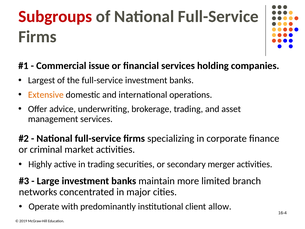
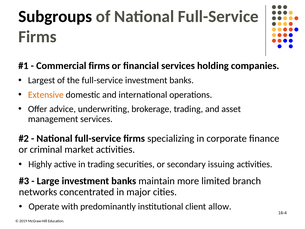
Subgroups colour: red -> black (55, 16)
Commercial issue: issue -> firms (99, 66)
merger: merger -> issuing (221, 164)
